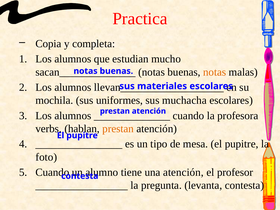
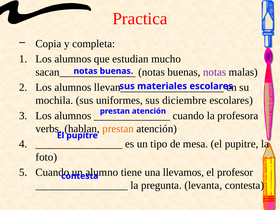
notas colour: orange -> purple (215, 72)
muchacha: muchacha -> diciembre (184, 100)
una atención: atención -> llevamos (183, 172)
